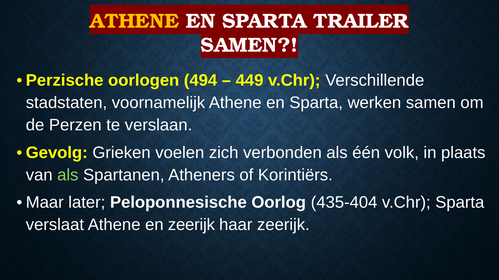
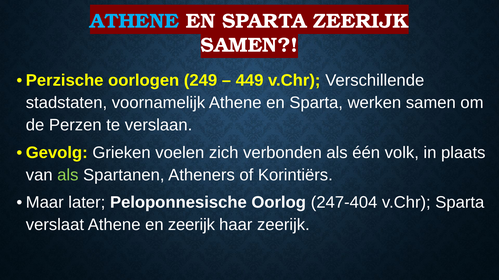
ATHENE colour: yellow -> light blue (134, 21)
TRAILER: TRAILER -> ZEERIJK (361, 21)
494: 494 -> 249 (201, 81)
435-404: 435-404 -> 247-404 (344, 203)
